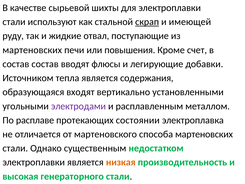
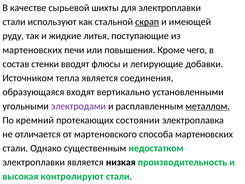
отвал: отвал -> литья (96, 36)
счет: счет -> чего (197, 50)
состав состав: состав -> стенки (45, 64)
содержания: содержания -> соединения (147, 78)
металлом underline: none -> present (208, 106)
расплаве: расплаве -> кремний (35, 120)
низкая colour: orange -> black (121, 162)
генераторного: генераторного -> контролируют (72, 176)
